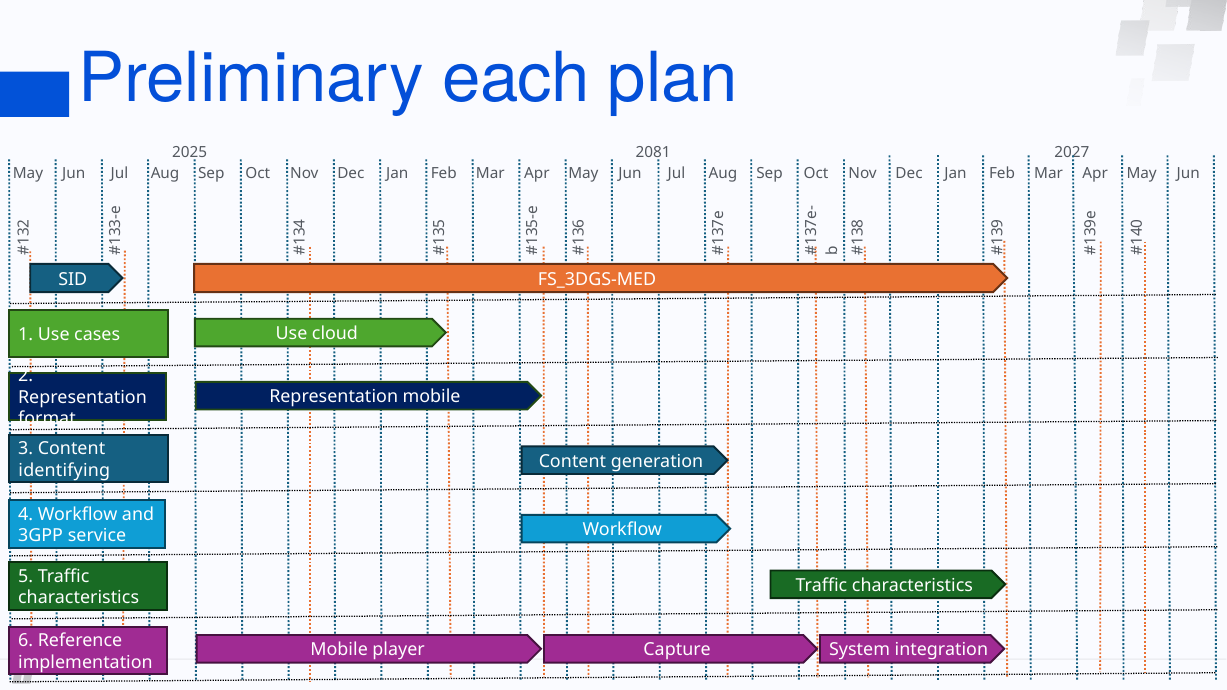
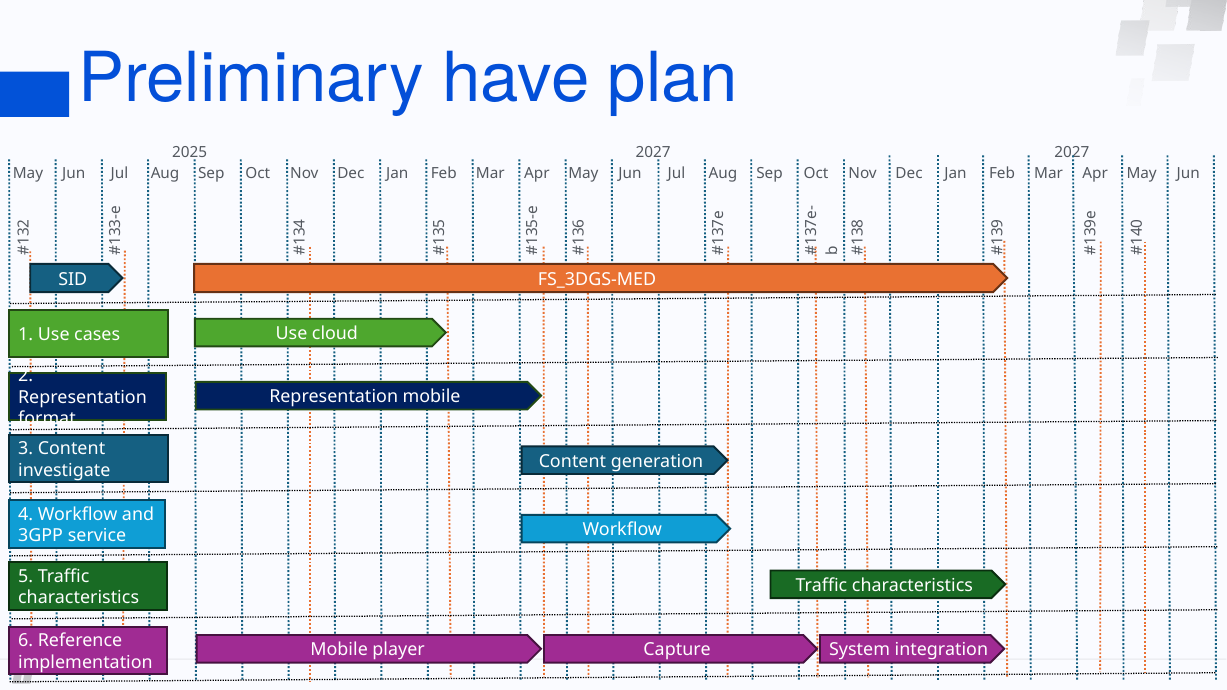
each: each -> have (516, 79)
2025 2081: 2081 -> 2027 (653, 152)
identifying: identifying -> investigate (64, 471)
